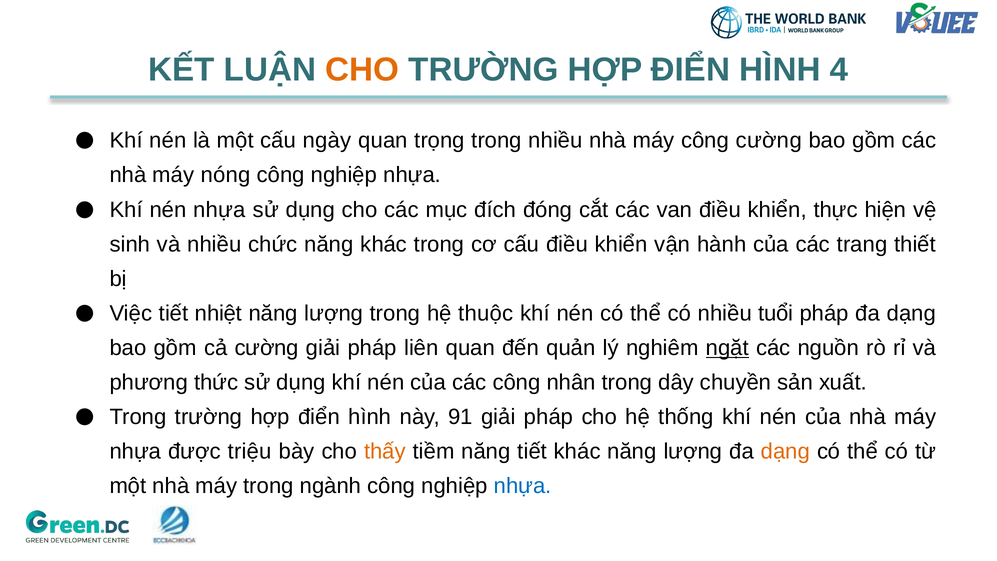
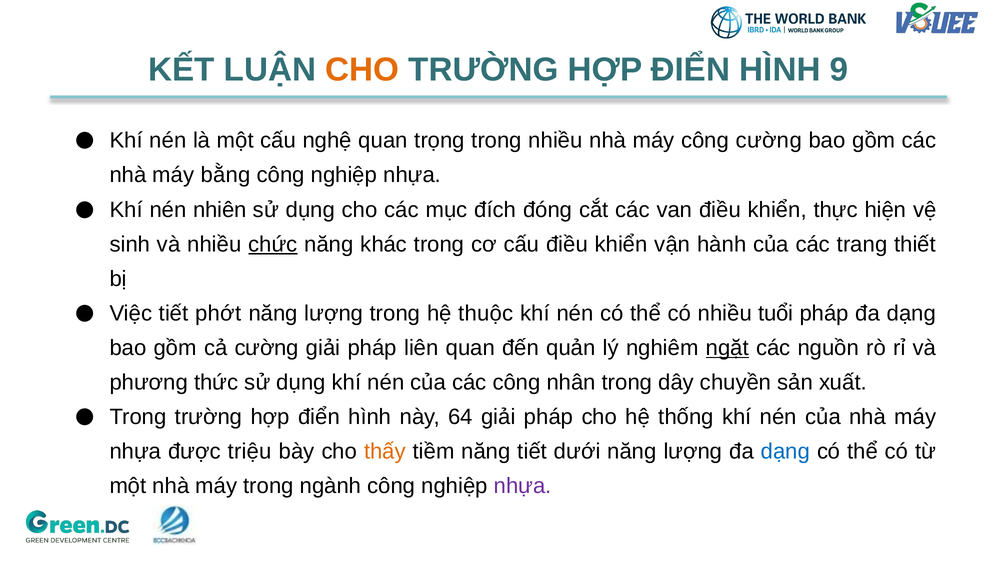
4: 4 -> 9 (839, 70)
ngày: ngày -> nghệ (327, 141)
nóng: nóng -> bằng (226, 175)
nén nhựa: nhựa -> nhiên (220, 210)
chức underline: none -> present (273, 244)
nhiệt: nhiệt -> phớt (218, 313)
91: 91 -> 64 (460, 417)
tiết khác: khác -> dưới (577, 451)
dạng colour: orange -> blue (785, 451)
nhựa colour: blue -> purple (523, 486)
